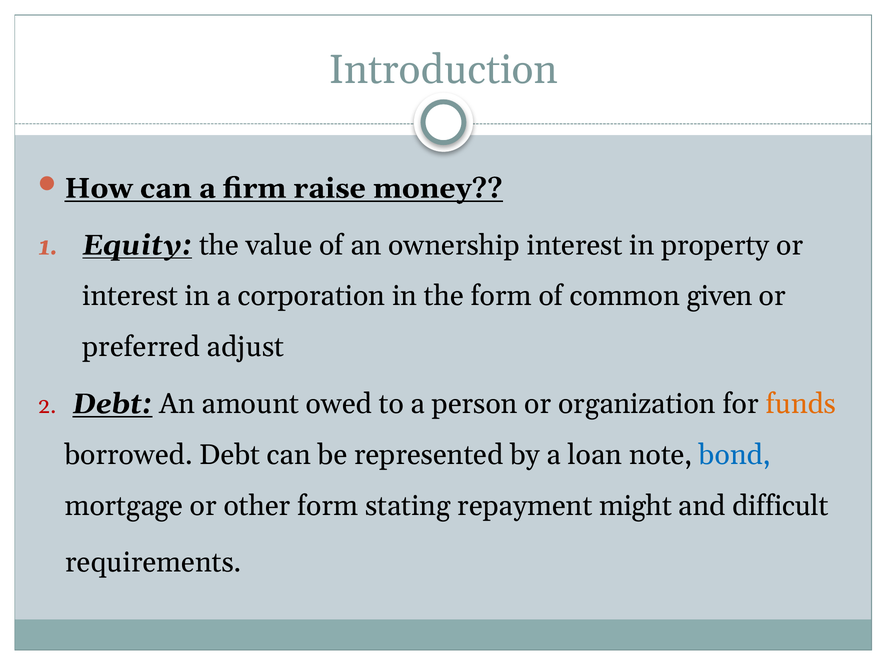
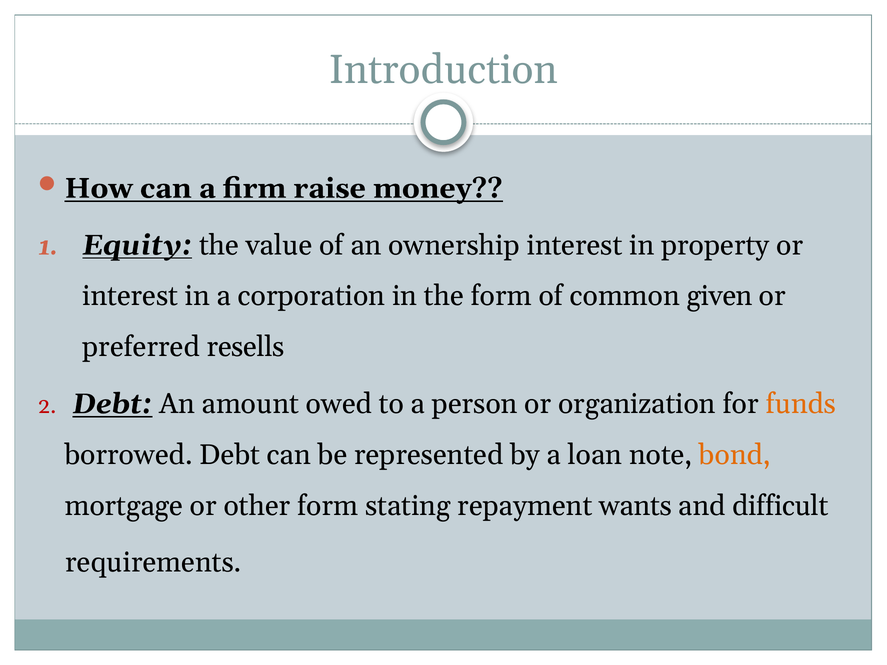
adjust: adjust -> resells (246, 347)
bond colour: blue -> orange (735, 455)
might: might -> wants (635, 506)
